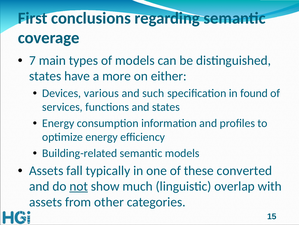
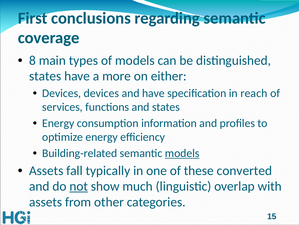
7: 7 -> 8 (32, 60)
Devices various: various -> devices (101, 93)
and such: such -> have (153, 93)
found: found -> reach (254, 93)
models underline: none -> present (182, 153)
